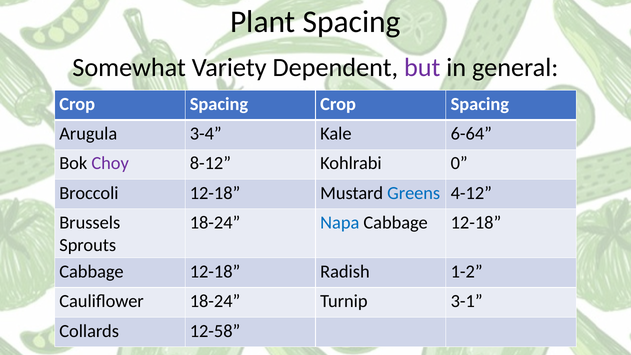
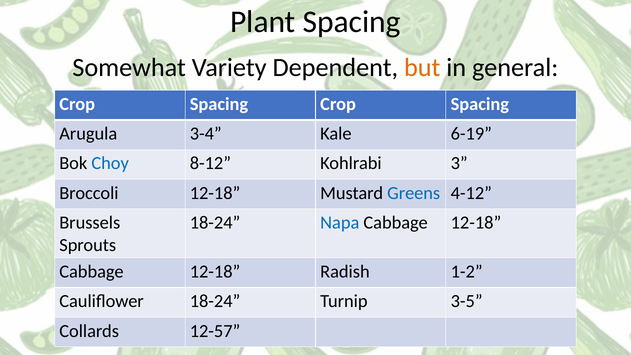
but colour: purple -> orange (422, 68)
6-64: 6-64 -> 6-19 (471, 134)
Choy colour: purple -> blue (110, 163)
0: 0 -> 3 (459, 163)
3-1: 3-1 -> 3-5 (467, 301)
12-58: 12-58 -> 12-57 (215, 331)
